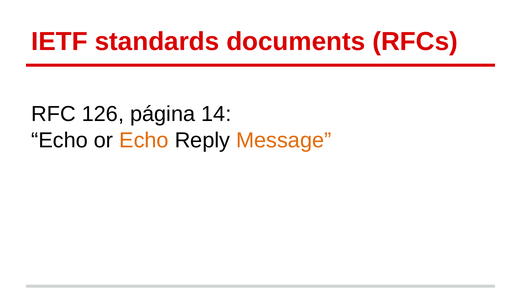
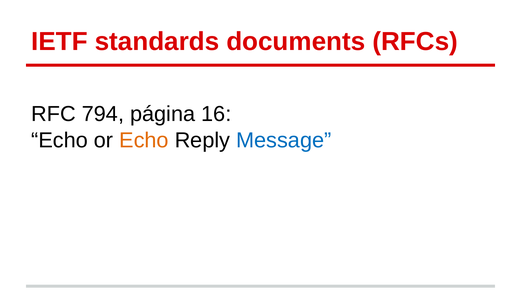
126: 126 -> 794 (103, 114)
14: 14 -> 16 (216, 114)
Message colour: orange -> blue (284, 140)
